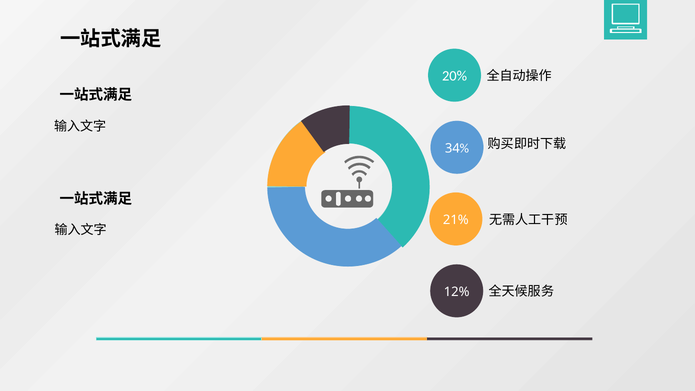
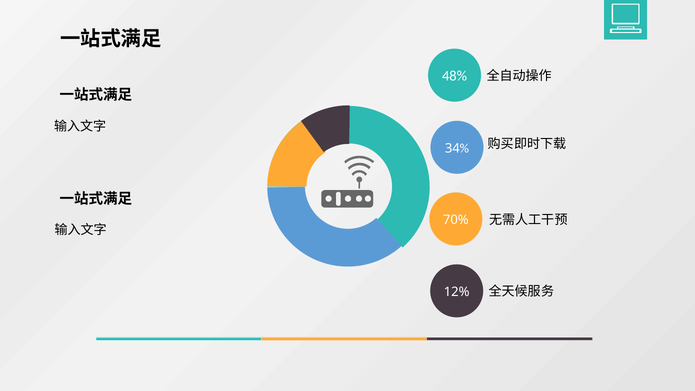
20%: 20% -> 48% (455, 76)
21%: 21% -> 70% (456, 220)
